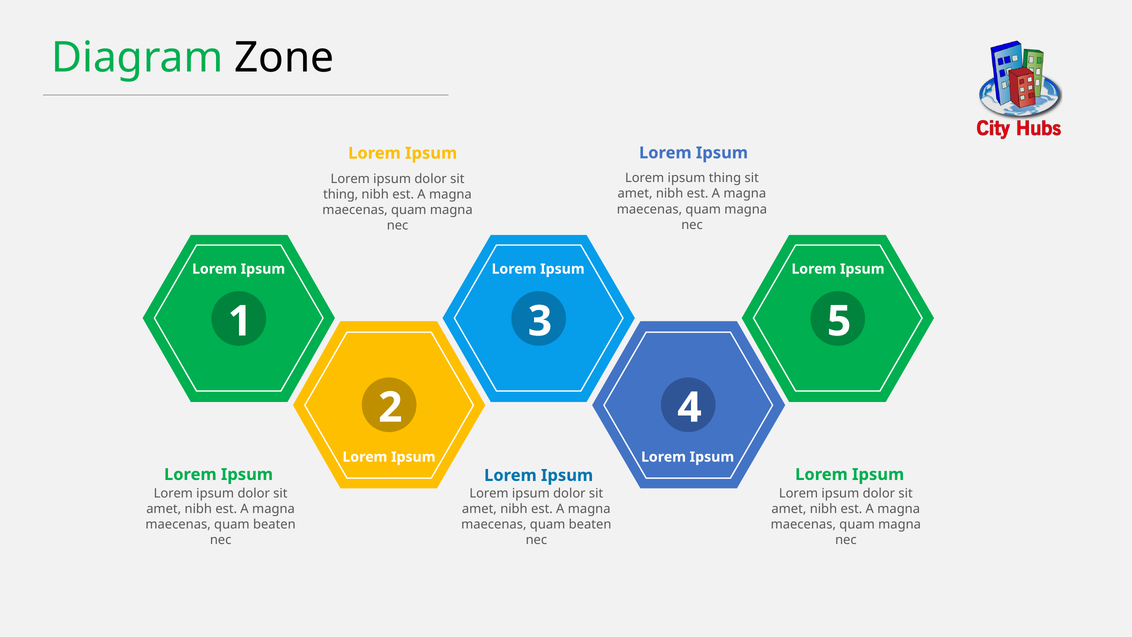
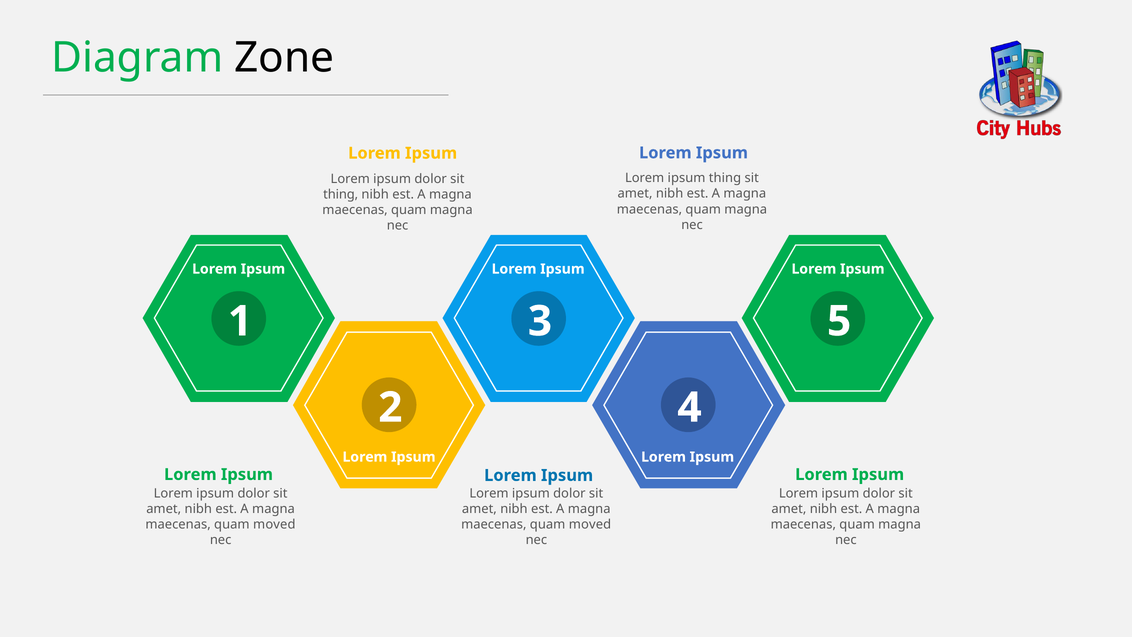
beaten: beaten -> moved (274, 524)
beaten: beaten -> moved (590, 524)
